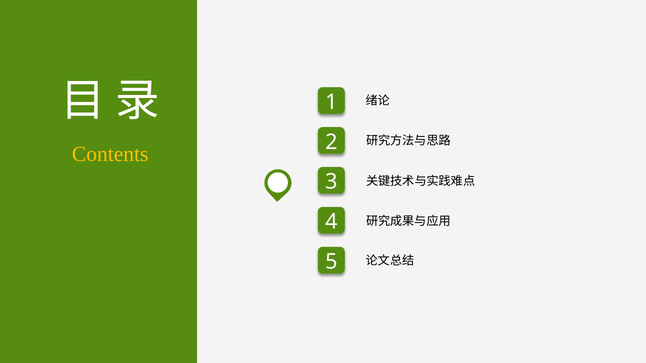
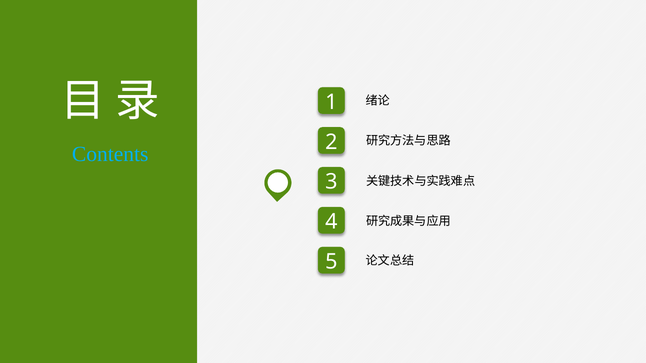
Contents colour: yellow -> light blue (110, 154)
